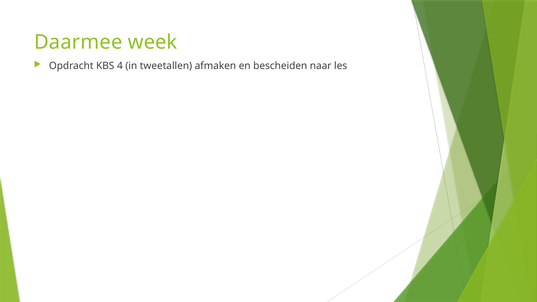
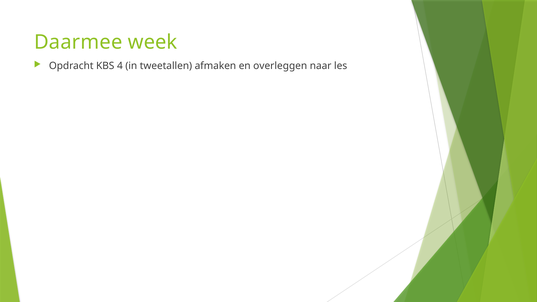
bescheiden: bescheiden -> overleggen (280, 66)
